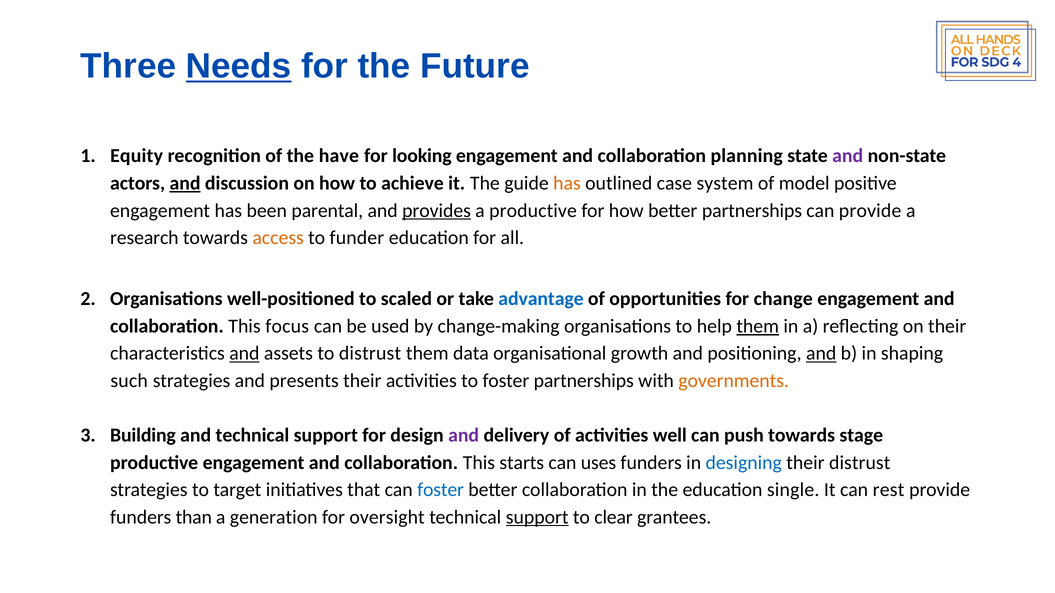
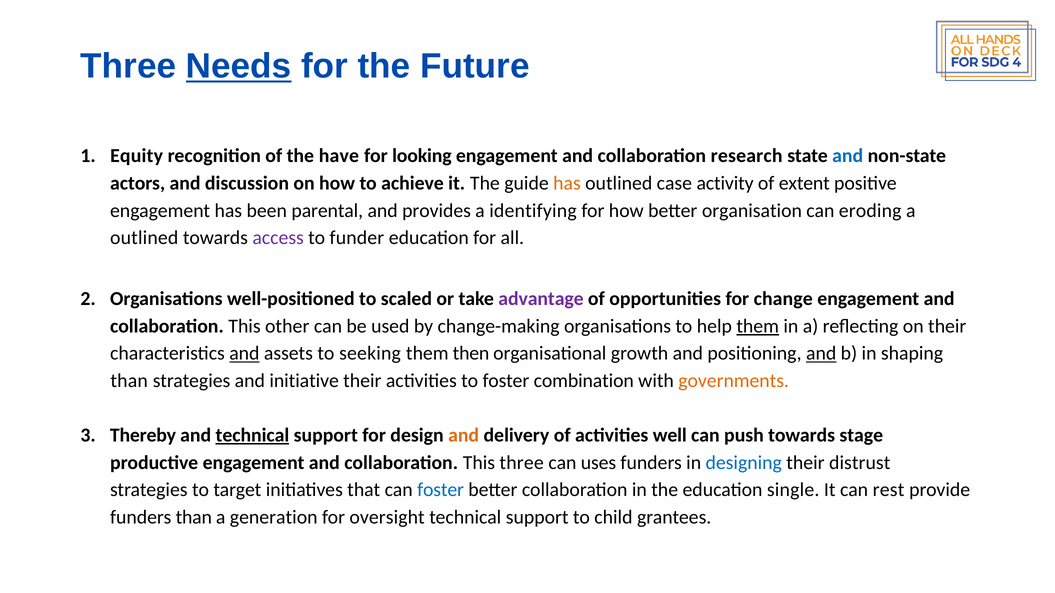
planning: planning -> research (747, 156)
and colour: purple -> blue (848, 156)
and underline: present -> none (185, 183)
system: system -> activity (725, 183)
model: model -> extent (804, 183)
provides underline: present -> none (437, 211)
a productive: productive -> identifying (533, 211)
better partnerships: partnerships -> organisation (752, 211)
can provide: provide -> eroding (870, 211)
research: research -> outlined (144, 238)
access colour: orange -> purple (278, 238)
advantage colour: blue -> purple (541, 299)
focus: focus -> other (287, 326)
to distrust: distrust -> seeking (370, 354)
data: data -> then (471, 354)
such: such -> than (129, 381)
presents: presents -> initiative (304, 381)
foster partnerships: partnerships -> combination (584, 381)
Building: Building -> Thereby (143, 436)
technical underline: none -> present (252, 436)
and colour: purple -> orange (464, 436)
This starts: starts -> three (522, 463)
support underline: present -> none (537, 517)
clear: clear -> child (613, 517)
